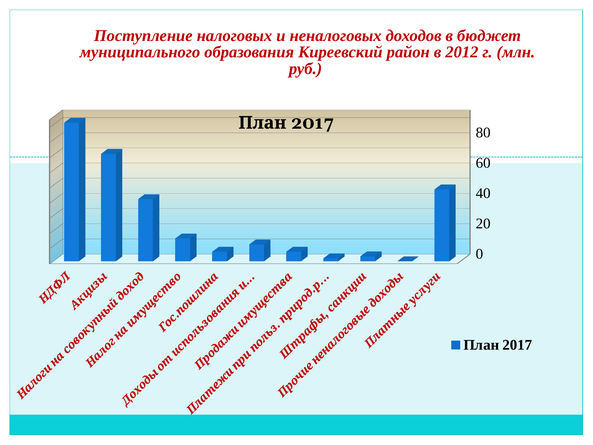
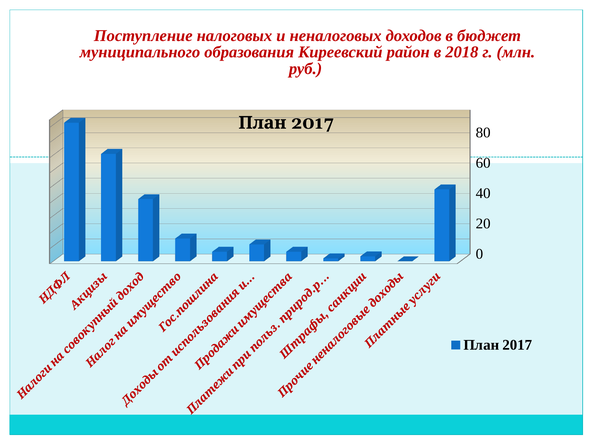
2012: 2012 -> 2018 (462, 52)
